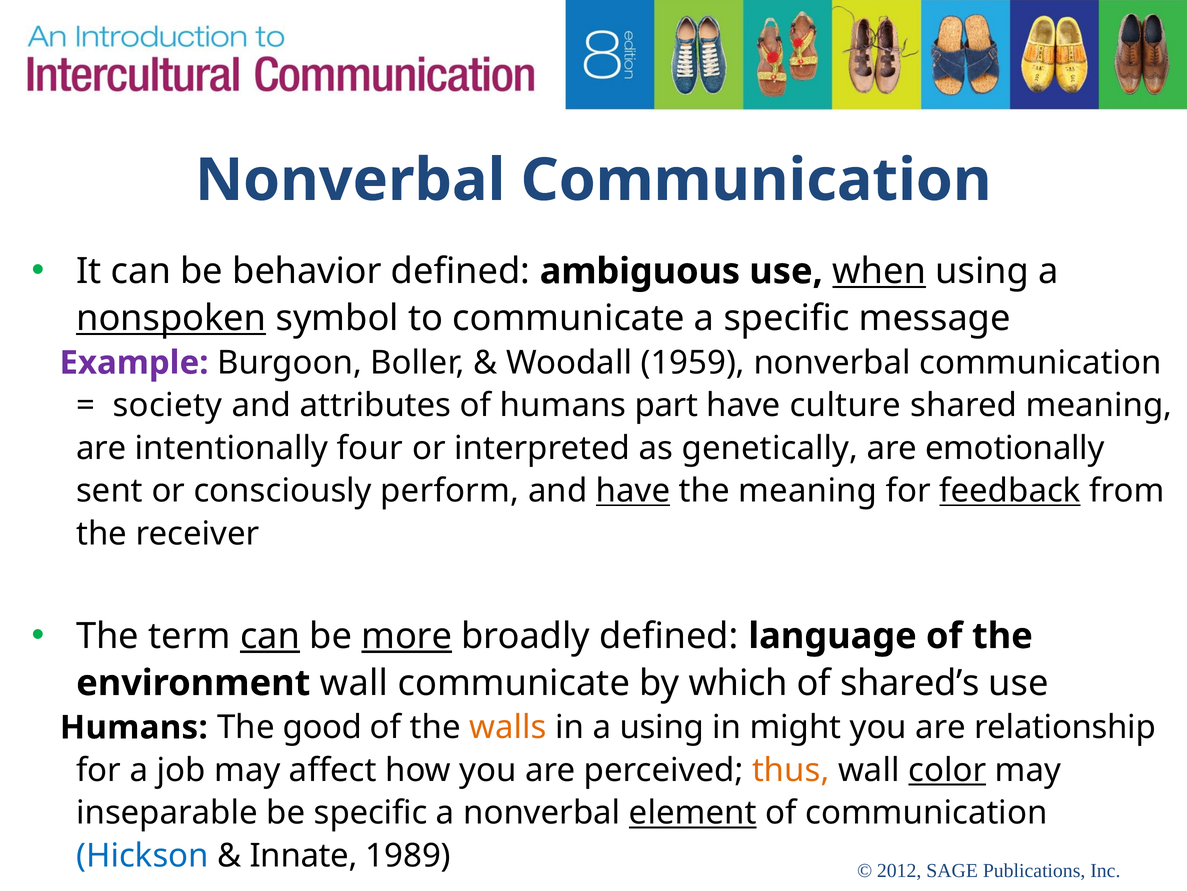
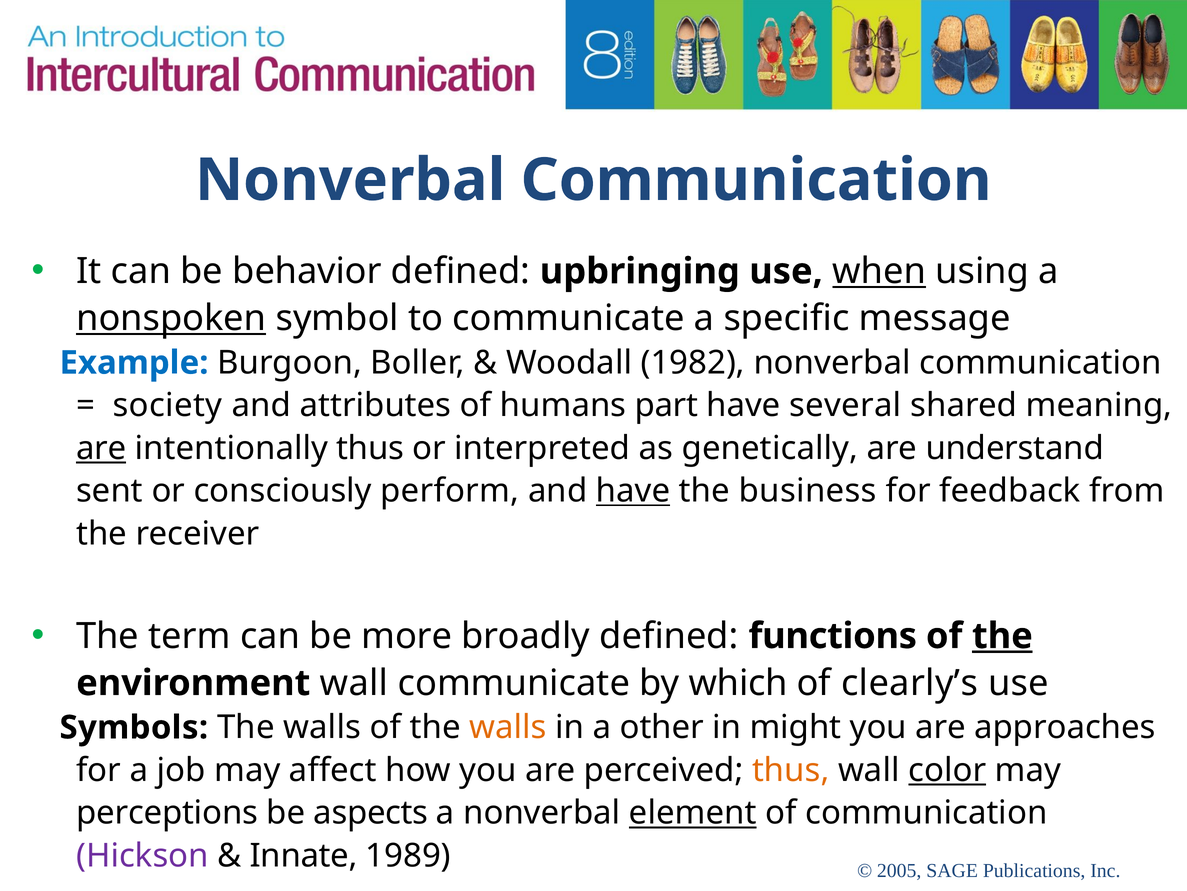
ambiguous: ambiguous -> upbringing (640, 271)
Example colour: purple -> blue (134, 363)
1959: 1959 -> 1982 (693, 363)
culture: culture -> several (845, 405)
are underline: none -> present (101, 448)
intentionally four: four -> thus (370, 448)
emotionally: emotionally -> understand (1015, 448)
the meaning: meaning -> business (808, 491)
feedback underline: present -> none (1010, 491)
can underline: present -> none (270, 636)
more underline: present -> none (407, 636)
language: language -> functions (833, 636)
the underline: none -> present (1002, 636)
shared’s: shared’s -> clearly’s (910, 683)
Humans: Humans -> Symbols (134, 727)
good: good -> walls (322, 727)
a using: using -> other (662, 727)
relationship: relationship -> approaches (1065, 727)
inseparable: inseparable -> perceptions (167, 812)
be specific: specific -> aspects (371, 812)
Hickson colour: blue -> purple (142, 855)
2012: 2012 -> 2005 (899, 870)
